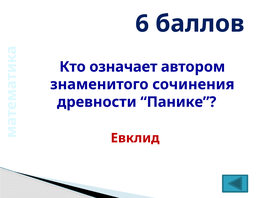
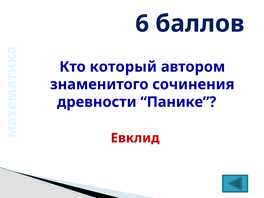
означает: означает -> который (123, 67)
